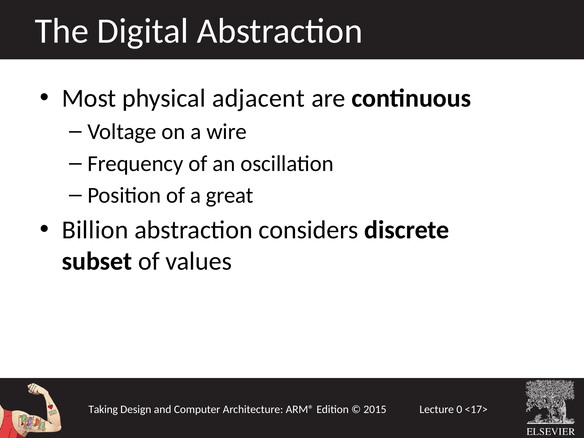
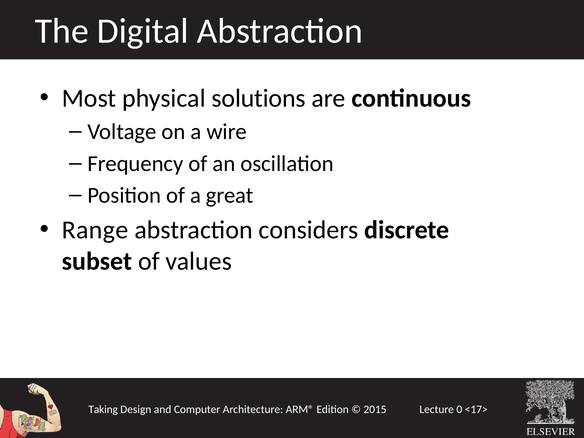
adjacent: adjacent -> solutions (259, 98)
Billion: Billion -> Range (95, 230)
